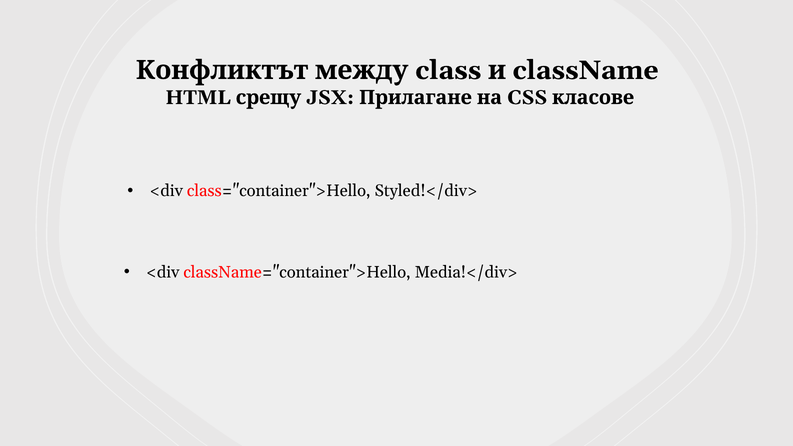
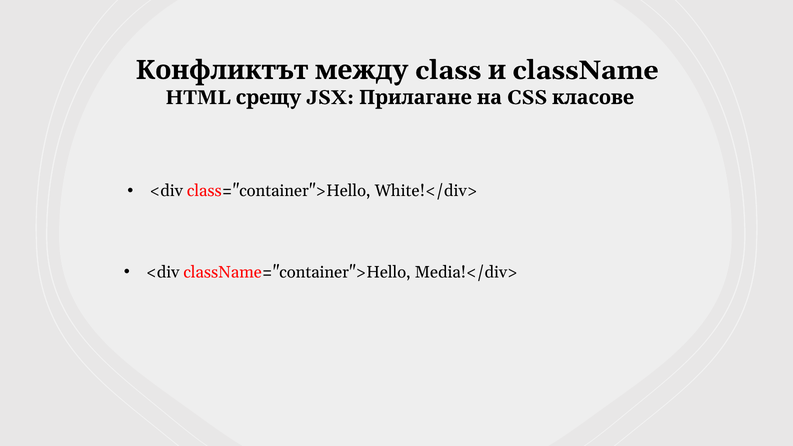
Styled!</div>: Styled!</div> -> White!</div> (426, 191)
